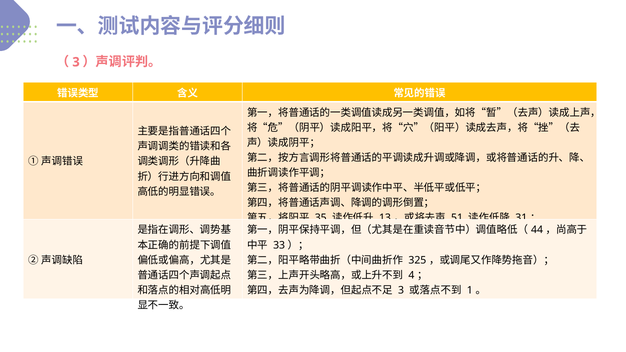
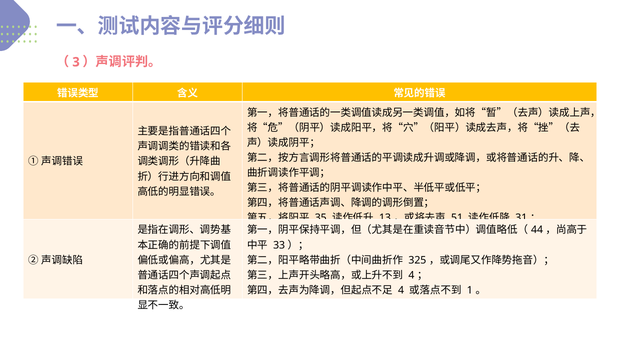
3: 3 -> 4 (401, 291)
